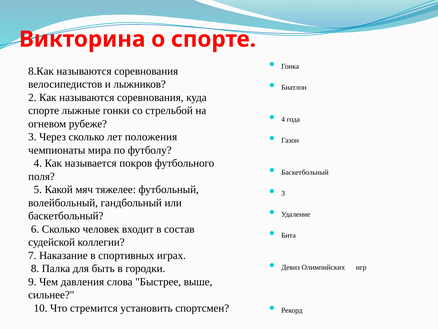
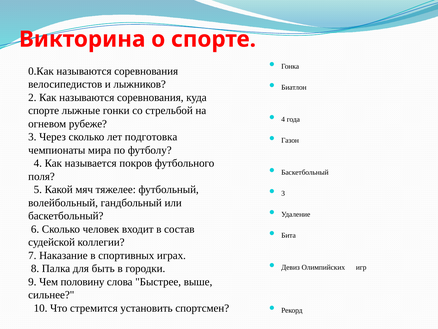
8.Как: 8.Как -> 0.Как (41, 71)
положения: положения -> подготовка (151, 137)
давления: давления -> половину (83, 281)
